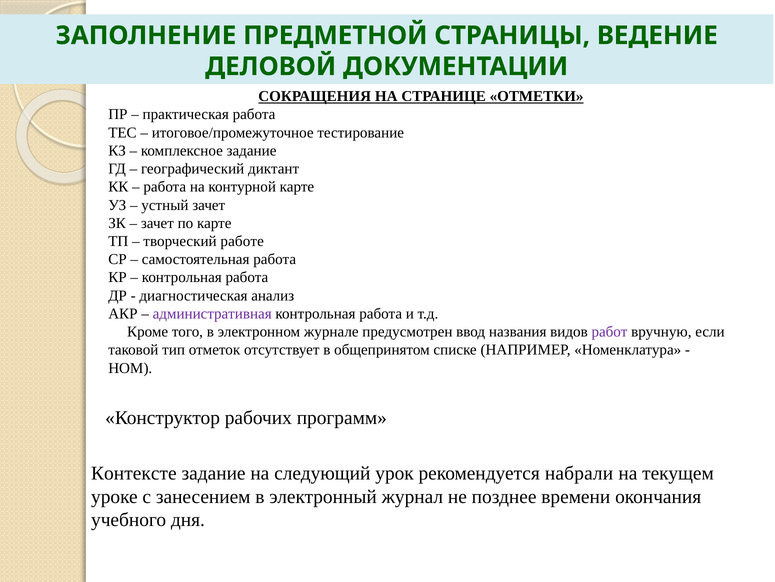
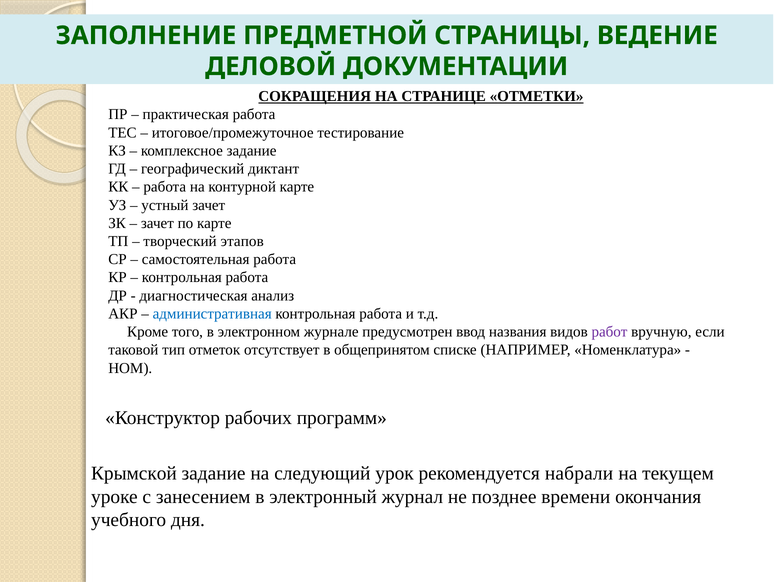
работе: работе -> этапов (242, 241)
административная colour: purple -> blue (212, 313)
Контексте: Контексте -> Крымской (134, 473)
